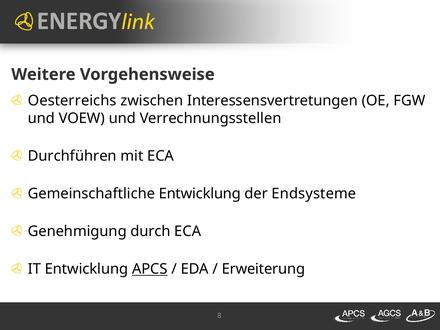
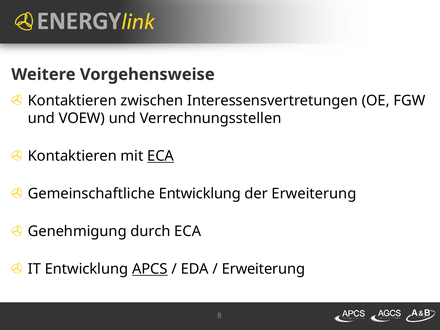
Oesterreichs: Oesterreichs -> Kontaktieren (72, 101)
Durchführen: Durchführen -> Kontaktieren (72, 156)
ECA underline: none -> present (161, 156)
der Endsysteme: Endsysteme -> Erweiterung (314, 194)
